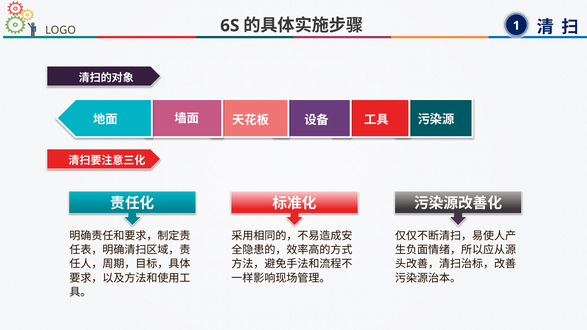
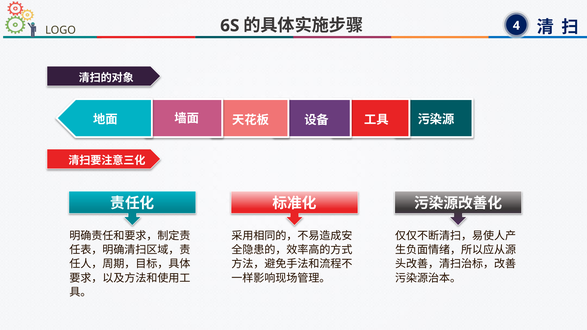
1: 1 -> 4 (516, 26)
